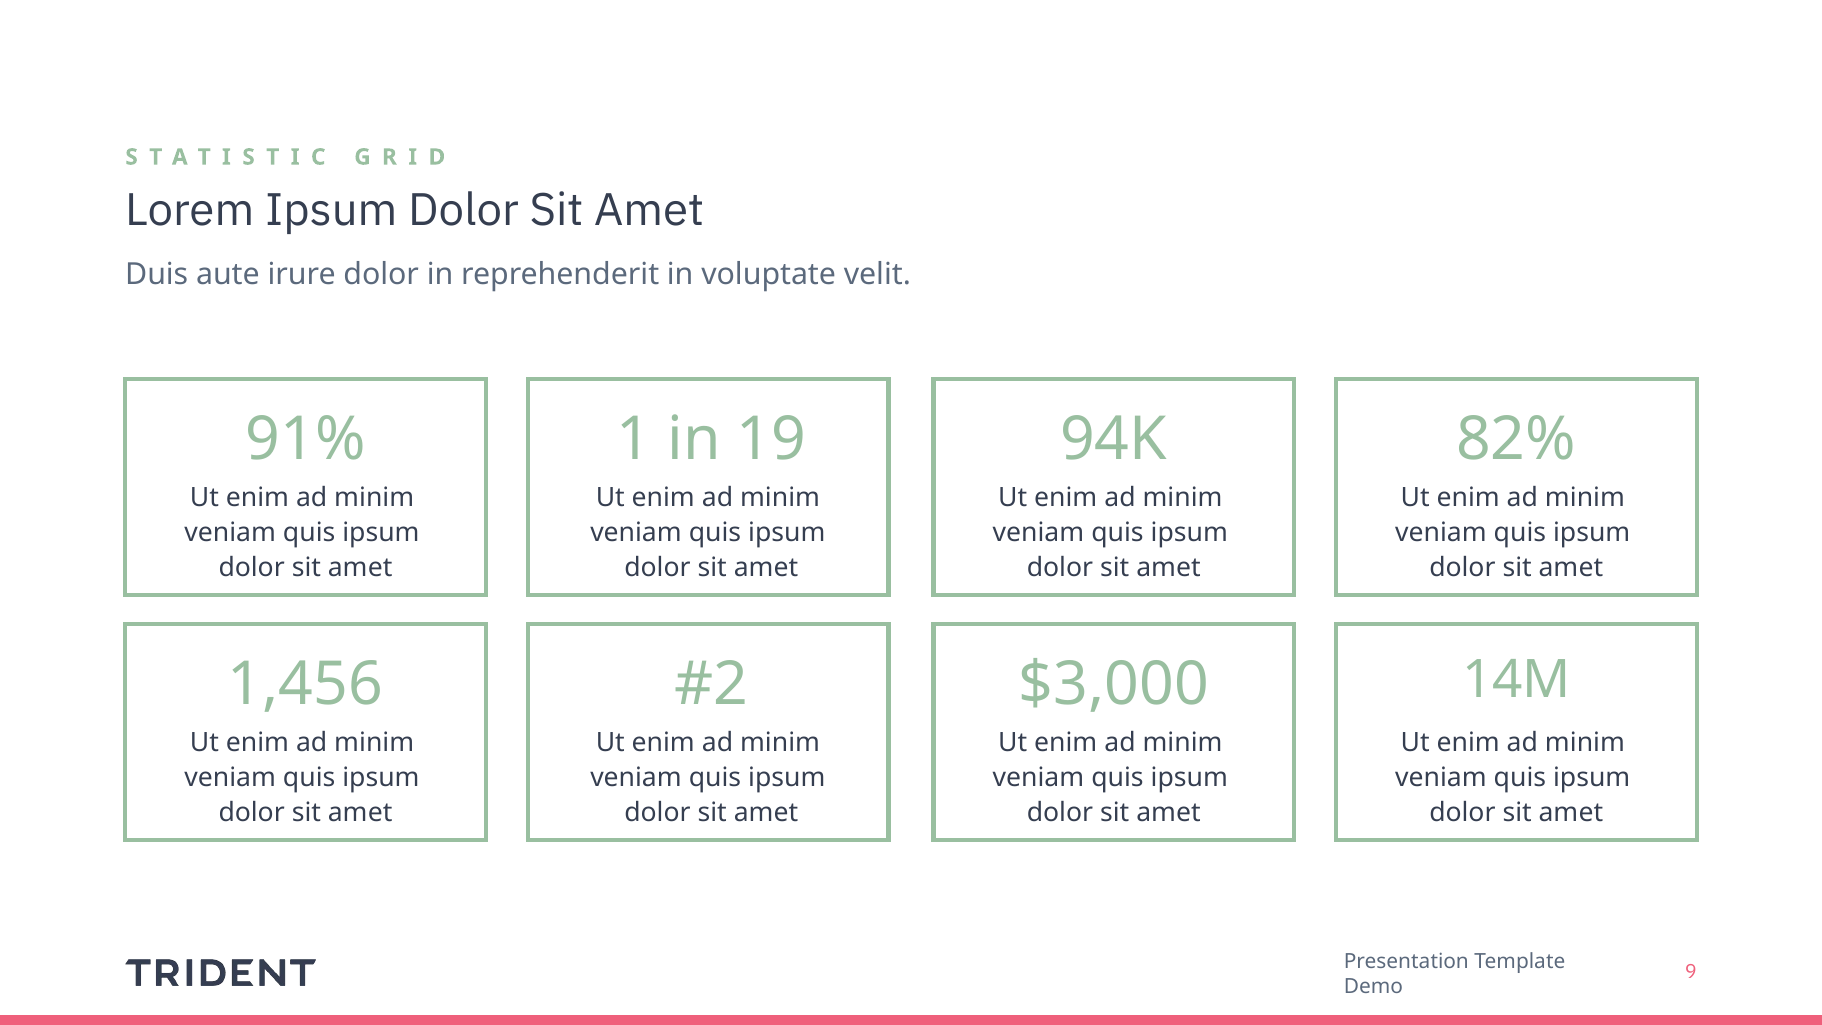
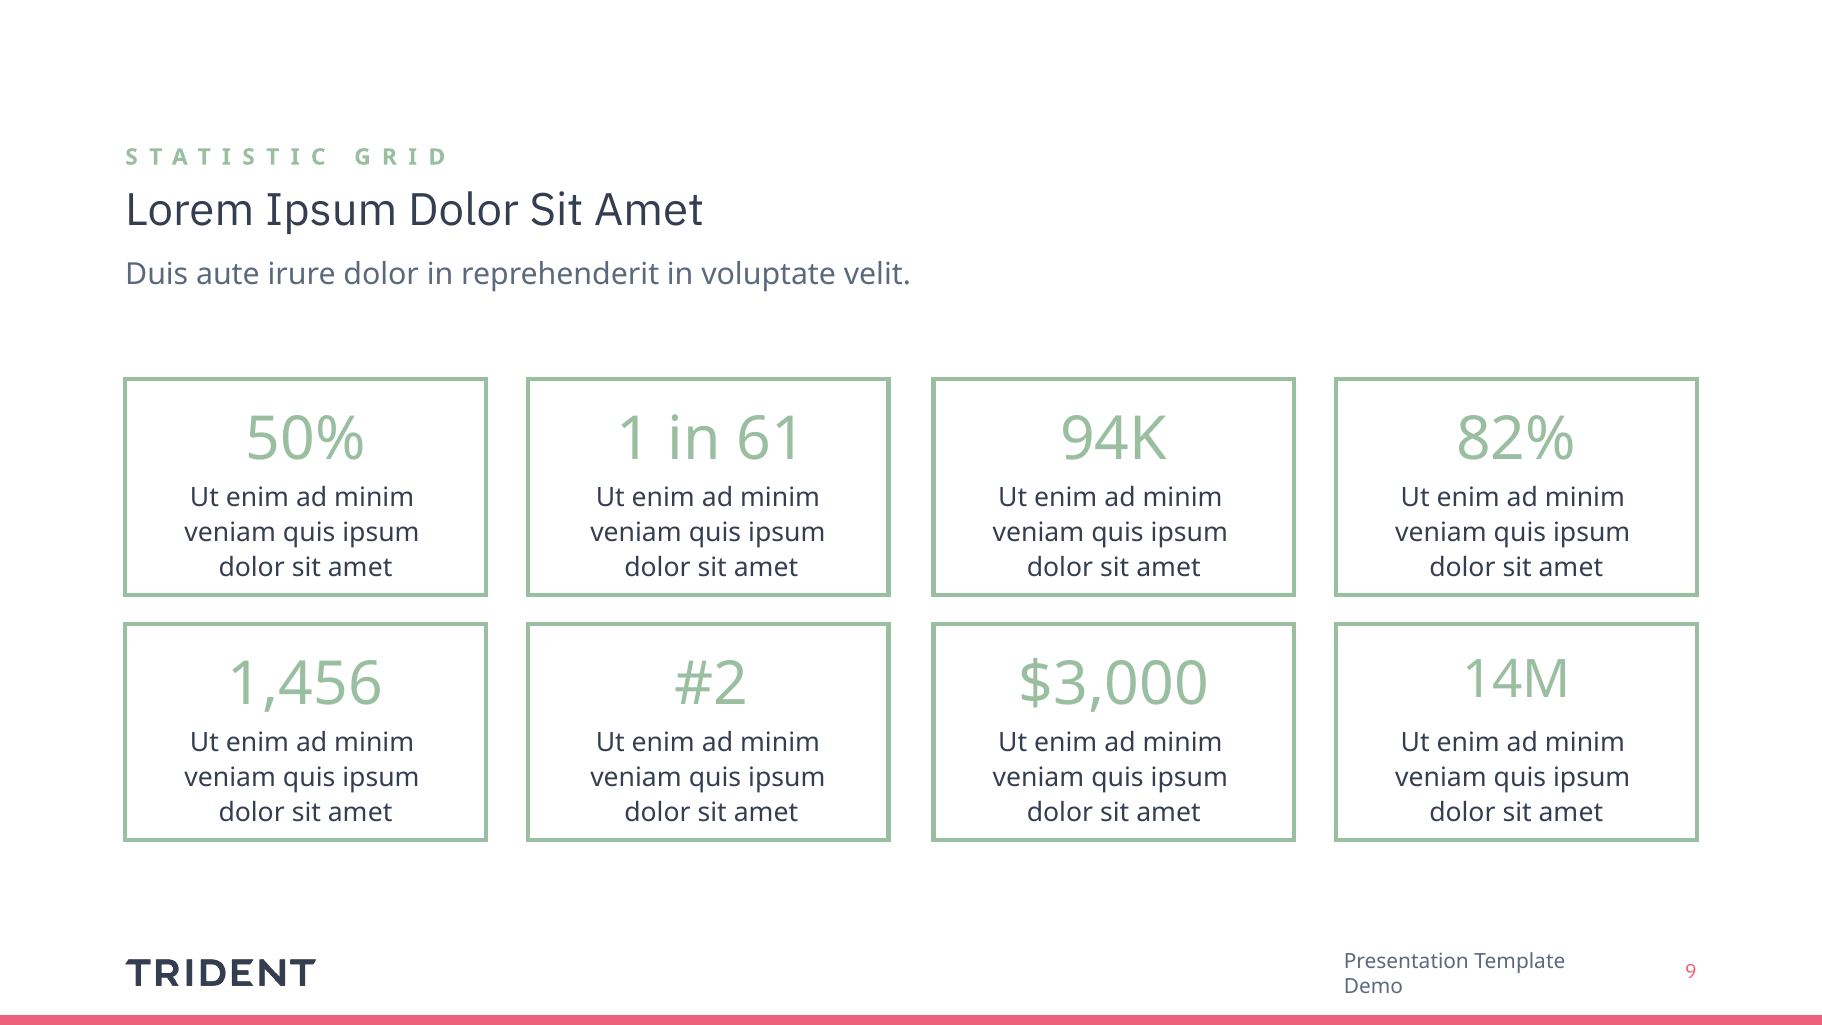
91%: 91% -> 50% (306, 439)
19: 19 -> 61 (771, 439)
